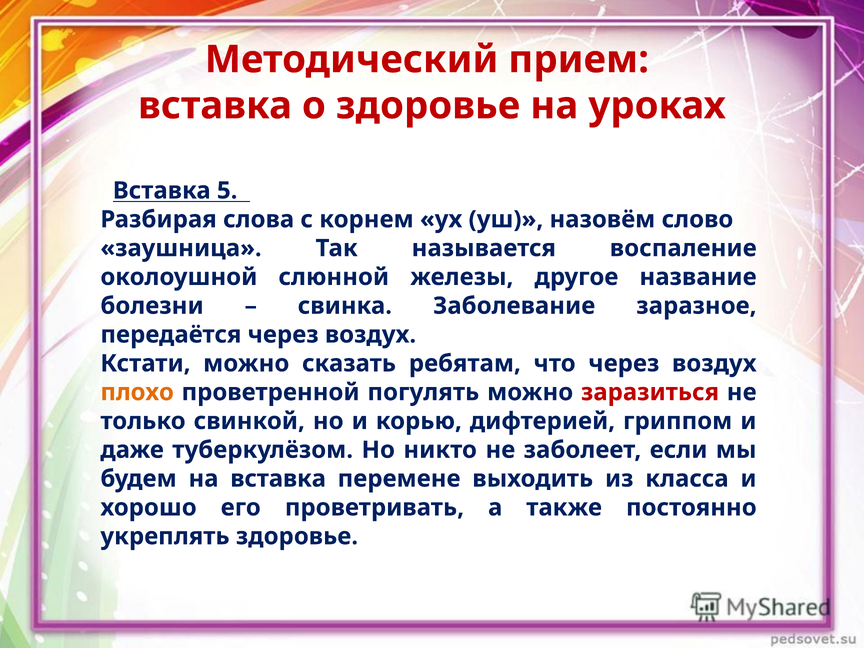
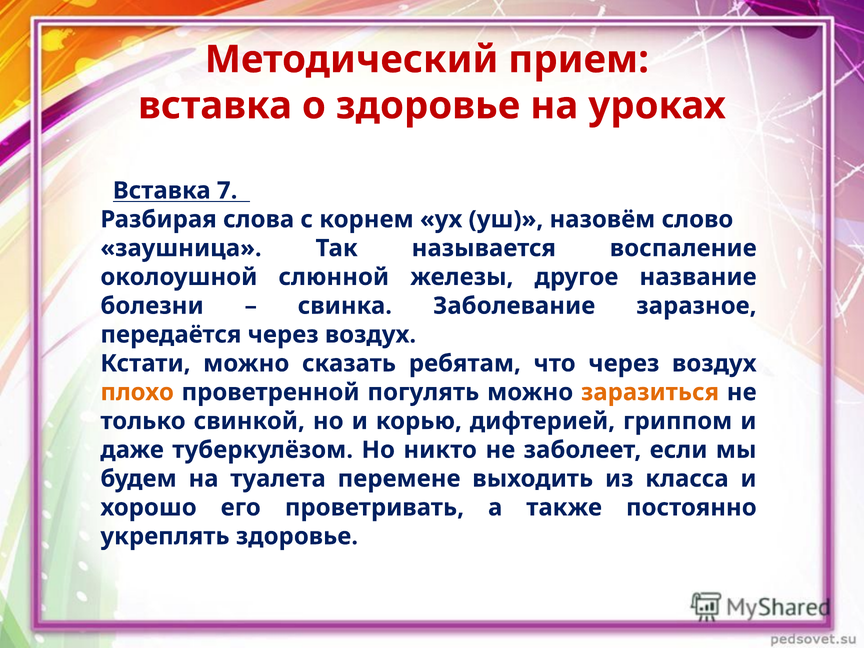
5: 5 -> 7 (227, 191)
заразиться colour: red -> orange (650, 392)
на вставка: вставка -> туалета (278, 479)
